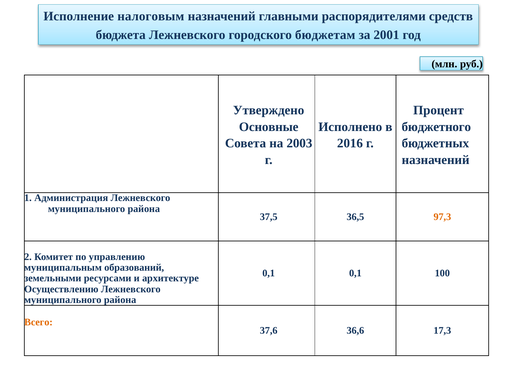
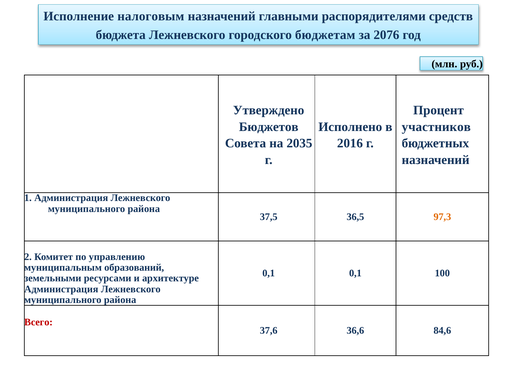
2001: 2001 -> 2076 (386, 35)
Основные: Основные -> Бюджетов (269, 127)
бюджетного: бюджетного -> участников (436, 127)
2003: 2003 -> 2035 (299, 143)
Осуществлению: Осуществлению -> Администрация (61, 289)
Всего colour: orange -> red (38, 322)
17,3: 17,3 -> 84,6 (442, 330)
